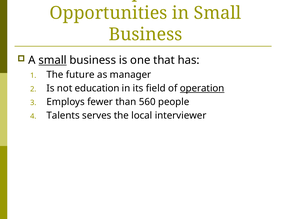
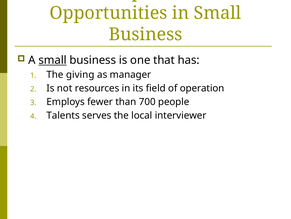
future: future -> giving (80, 74)
education: education -> resources (97, 88)
operation underline: present -> none (202, 88)
560: 560 -> 700 (147, 102)
